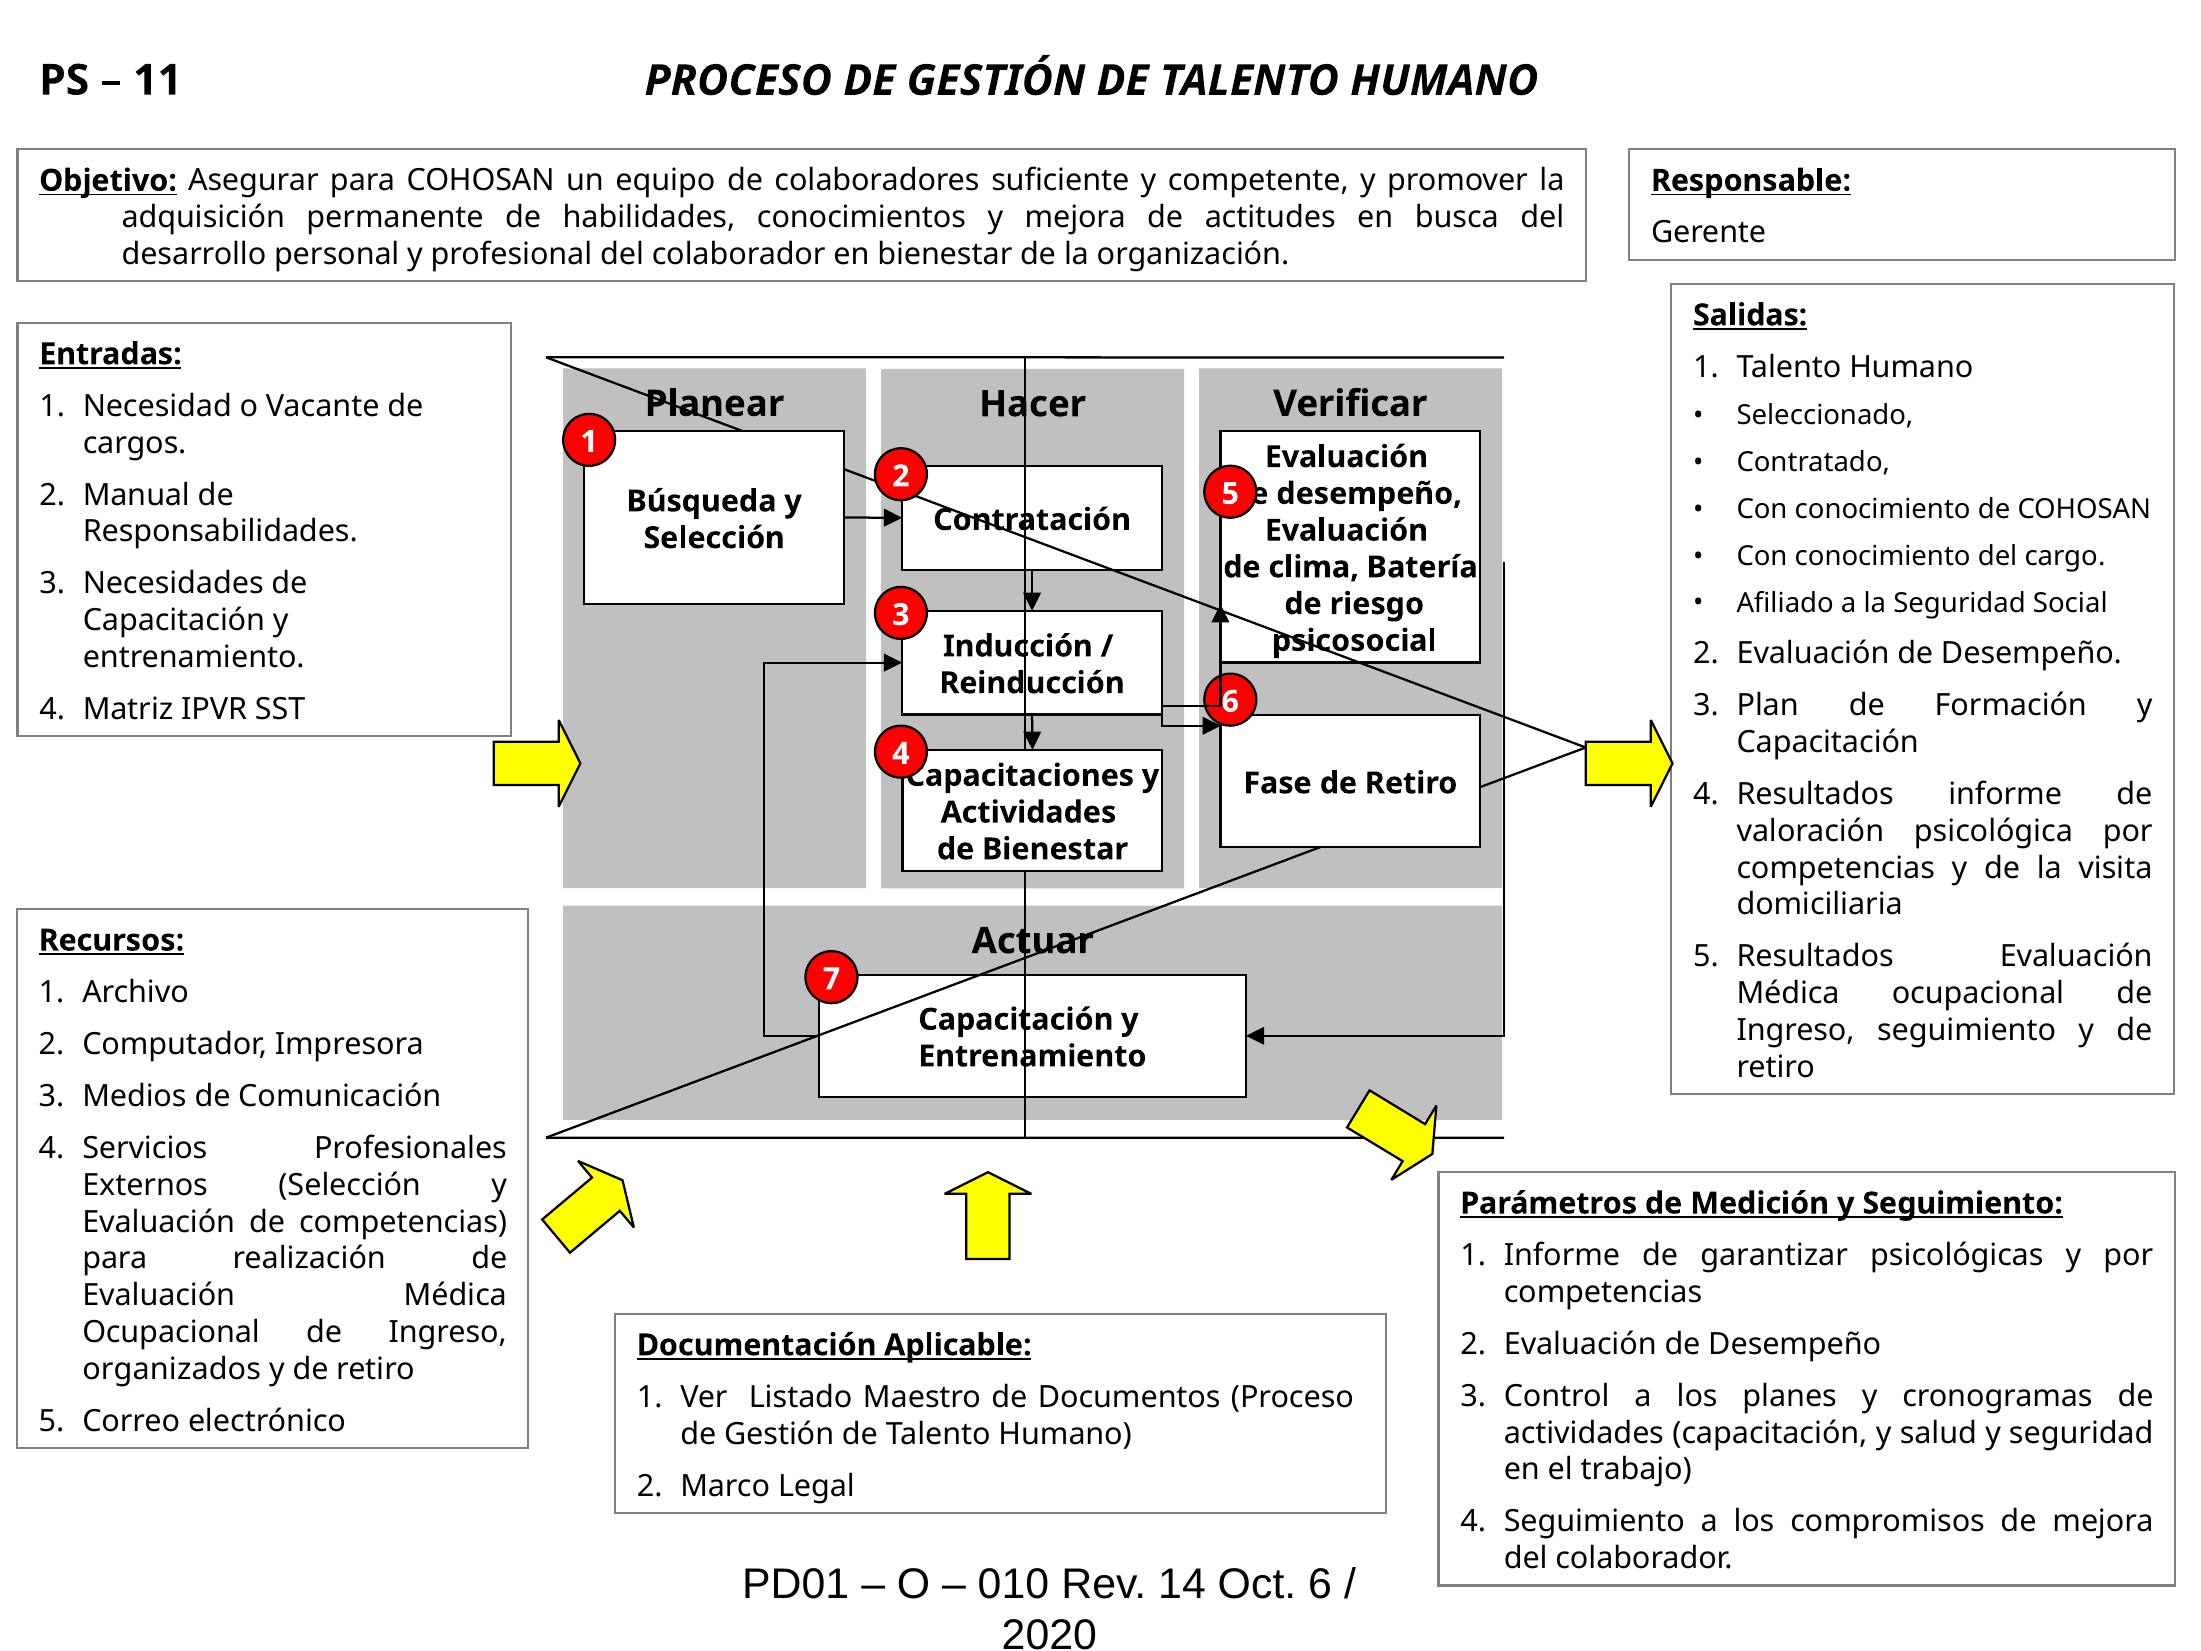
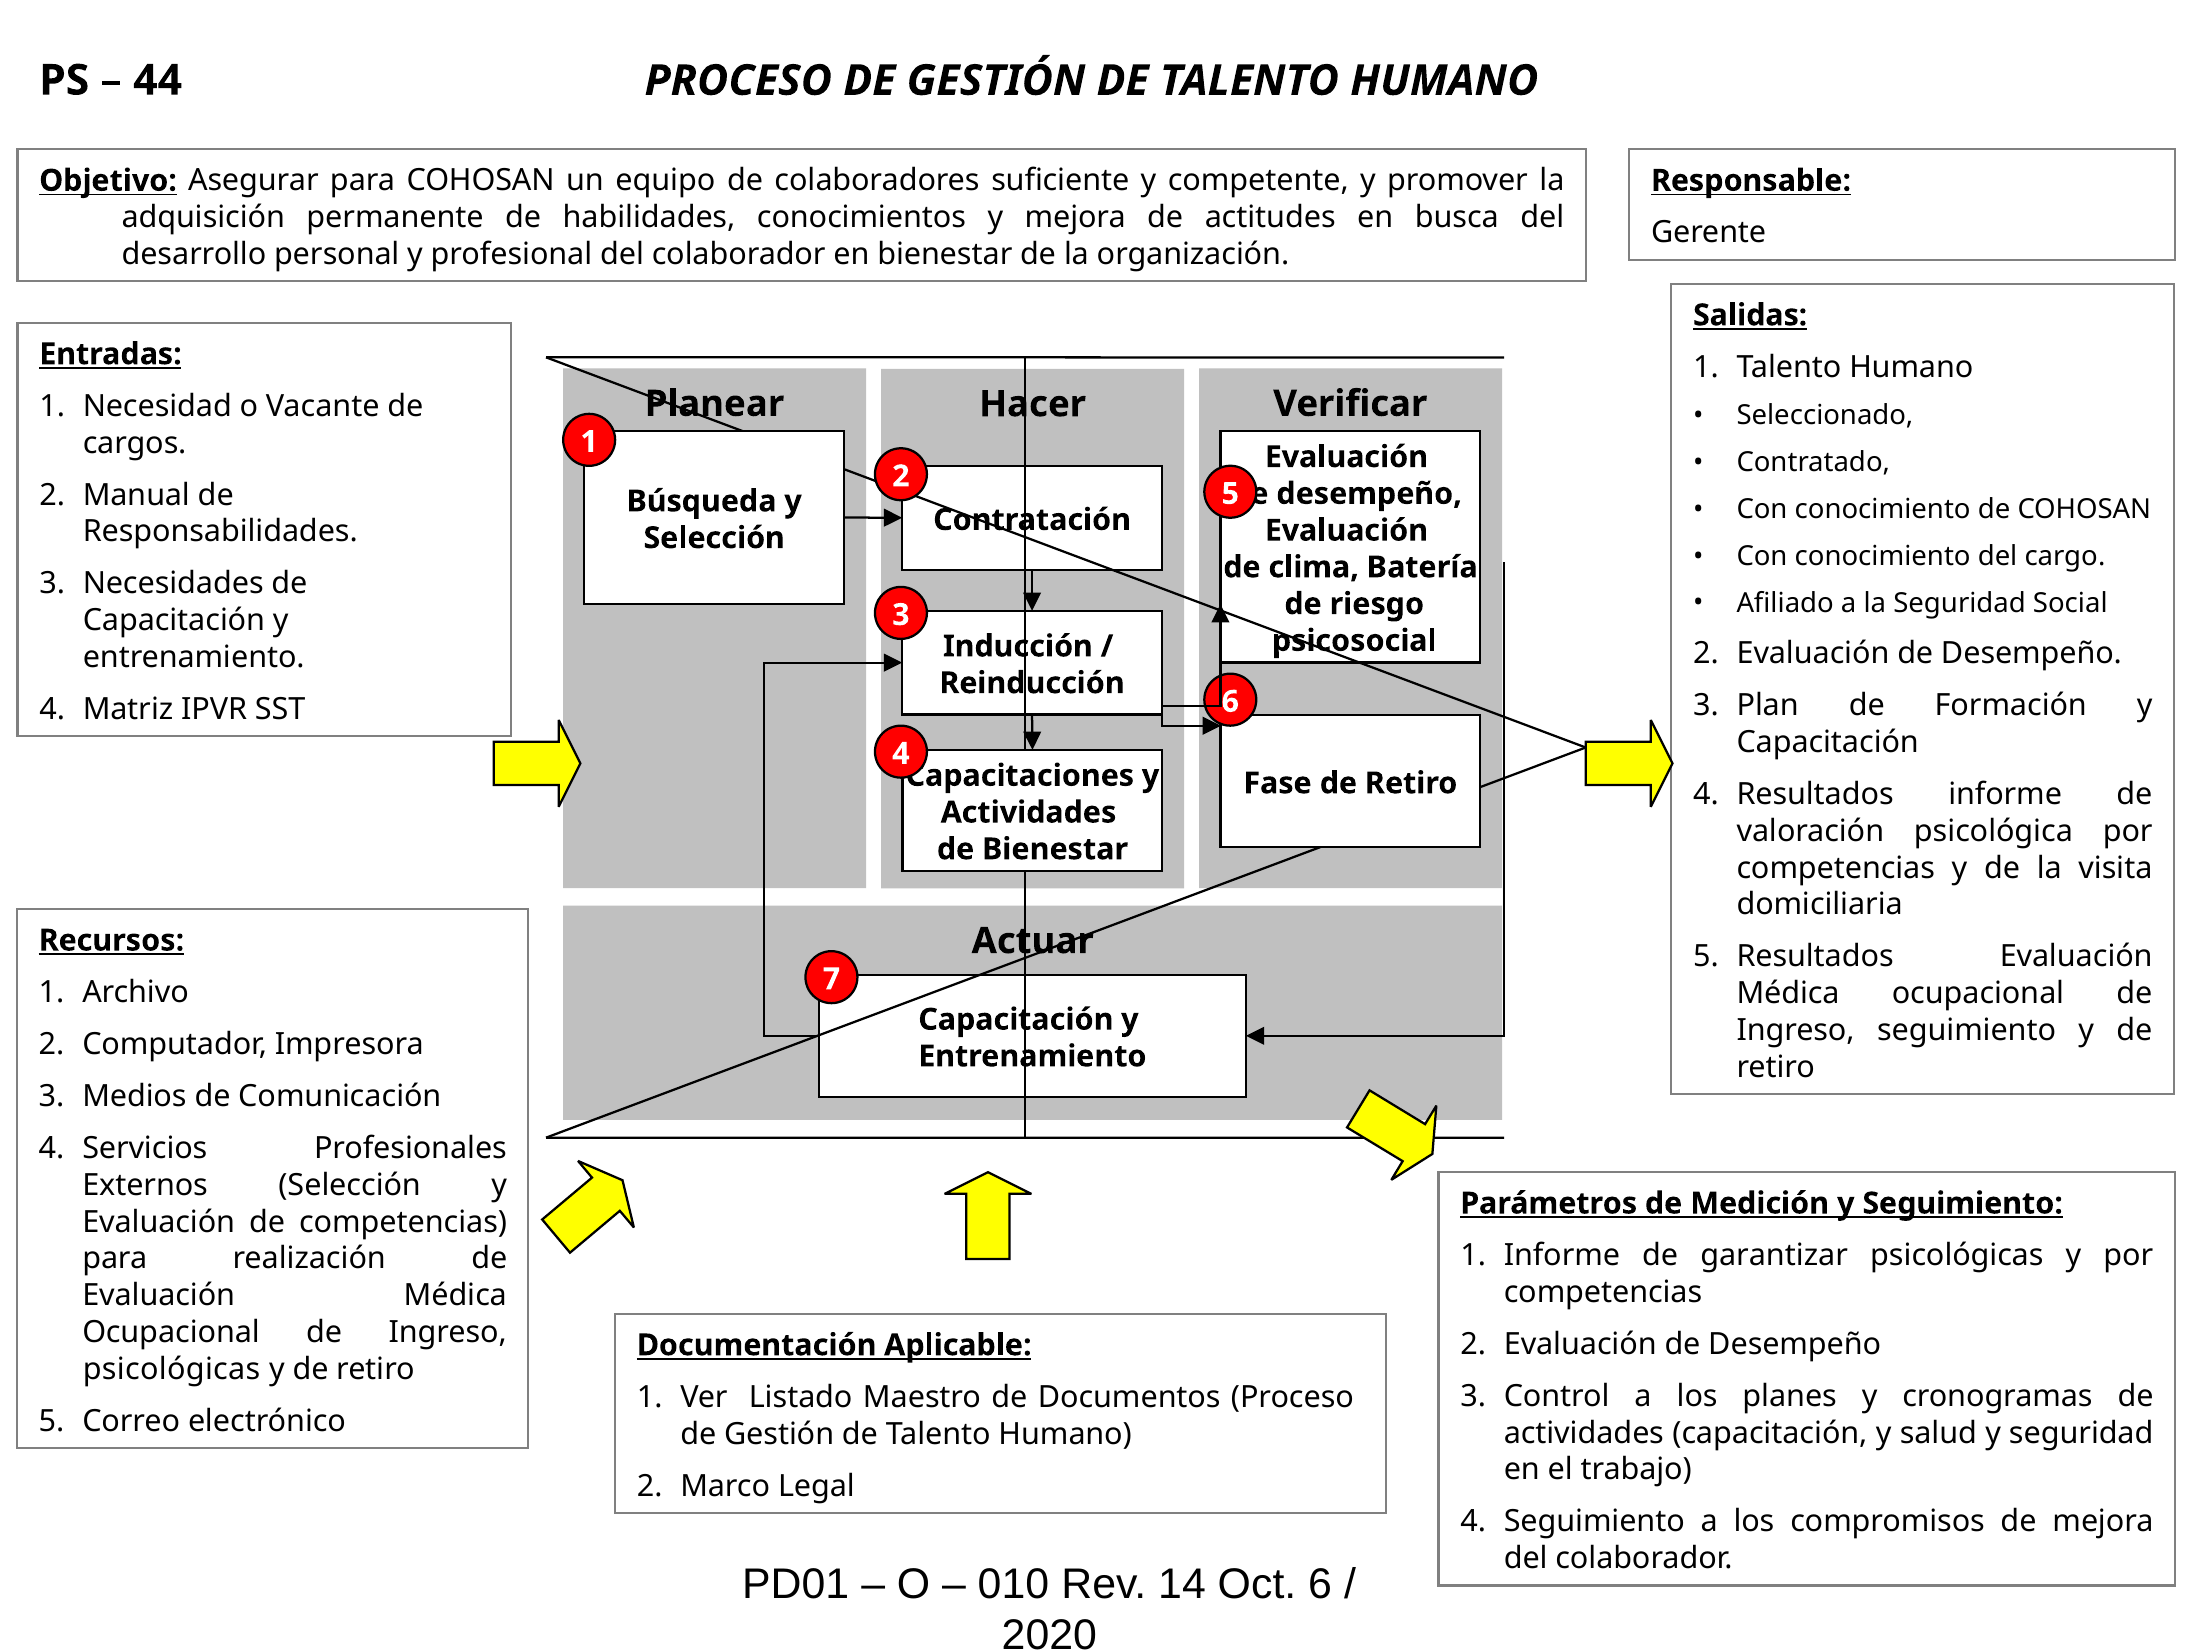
11: 11 -> 44 (158, 80)
organizados: organizados -> psicológicas (172, 1369)
